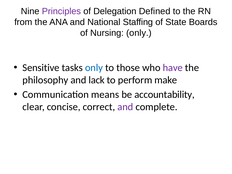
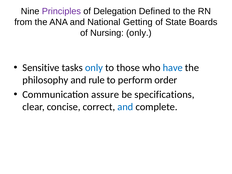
Staffing: Staffing -> Getting (138, 22)
have colour: purple -> blue (173, 68)
lack: lack -> rule (97, 80)
make: make -> order (166, 80)
means: means -> assure (105, 94)
accountability: accountability -> specifications (164, 94)
and colour: purple -> blue (125, 107)
